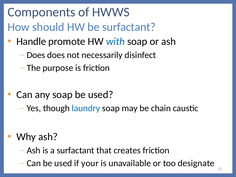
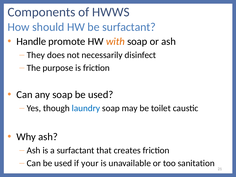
with colour: blue -> orange (115, 41)
Does: Does -> They (36, 55)
chain: chain -> toilet (161, 108)
designate: designate -> sanitation (196, 163)
